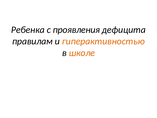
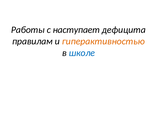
Ребенка: Ребенка -> Работы (28, 30)
проявления: проявления -> наступает (76, 30)
школе colour: orange -> blue (82, 53)
